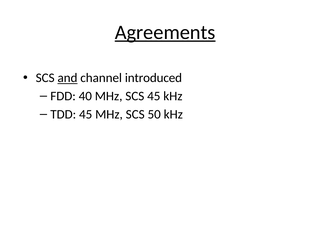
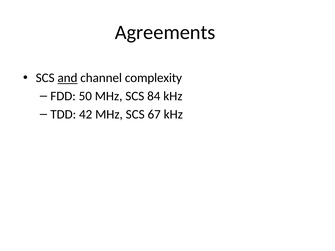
Agreements underline: present -> none (165, 32)
introduced: introduced -> complexity (153, 78)
40: 40 -> 50 (85, 96)
SCS 45: 45 -> 84 (154, 96)
TDD 45: 45 -> 42 (86, 115)
50: 50 -> 67 (154, 115)
